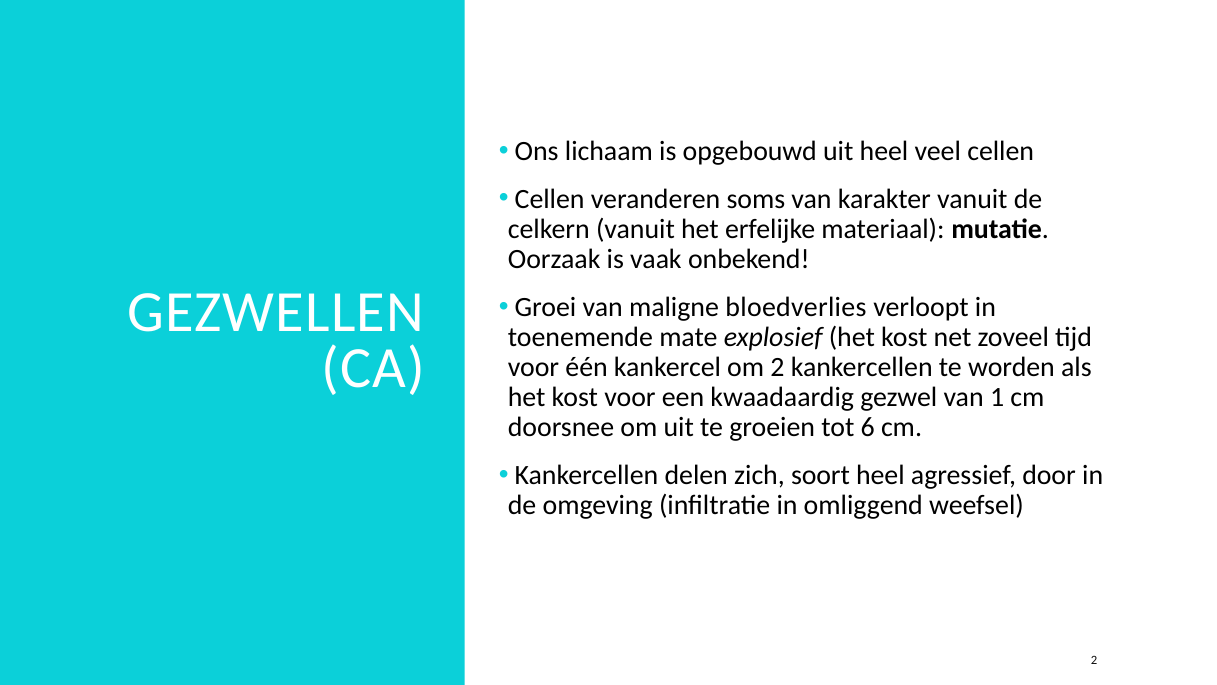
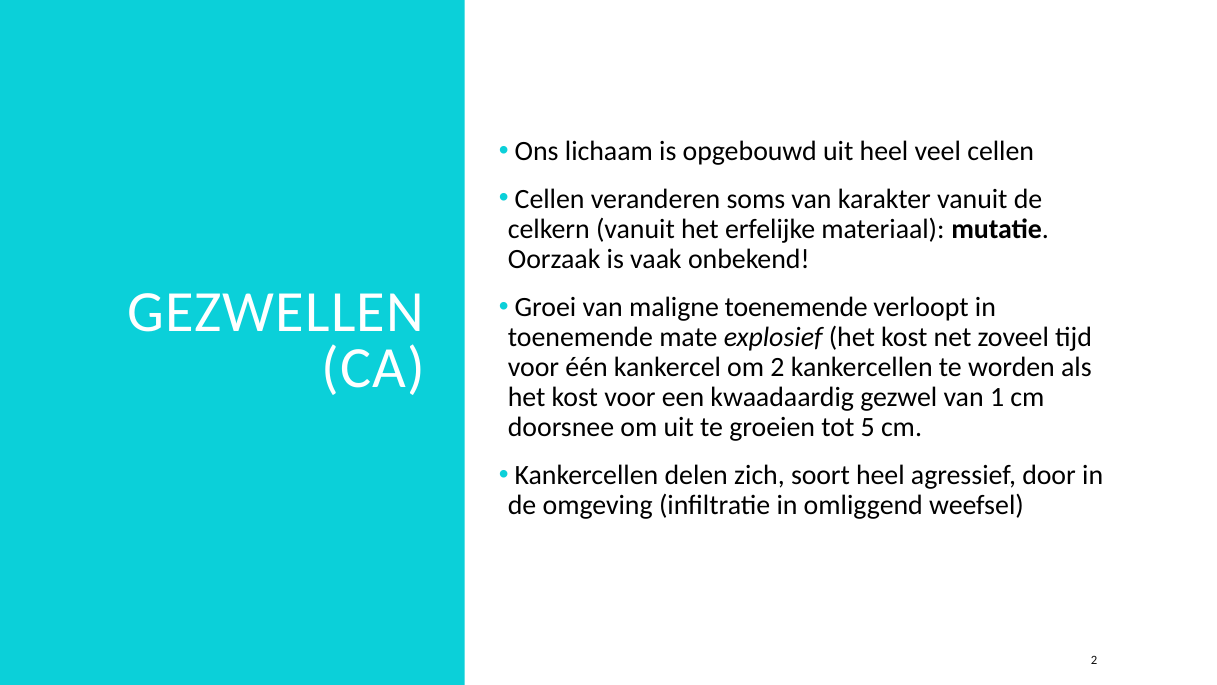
maligne bloedverlies: bloedverlies -> toenemende (796, 307)
6: 6 -> 5 (868, 427)
